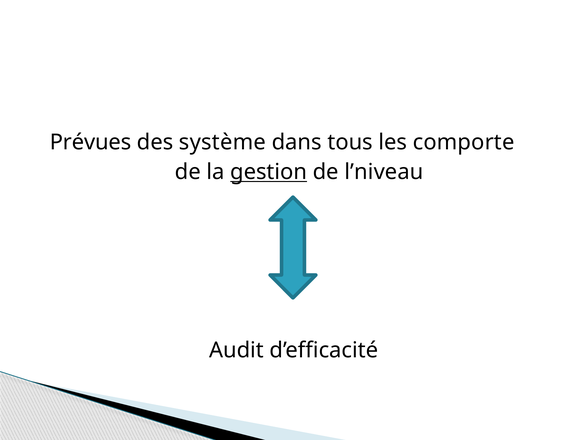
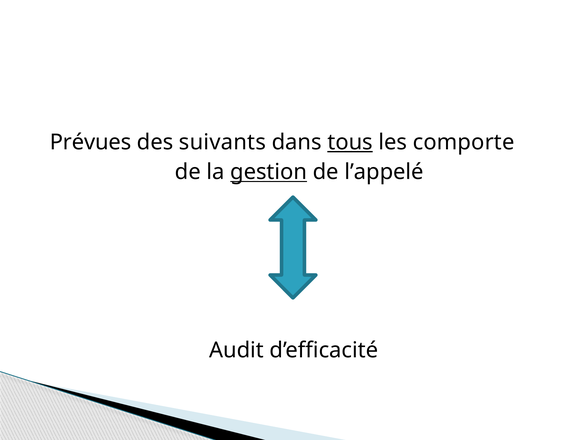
système: système -> suivants (222, 142)
tous underline: none -> present (350, 142)
l’niveau: l’niveau -> l’appelé (384, 172)
